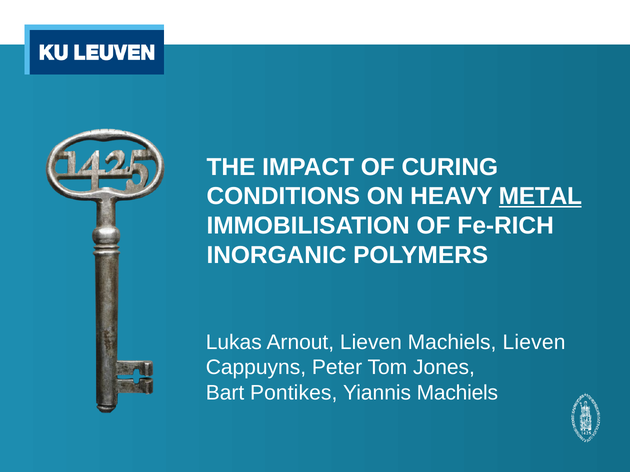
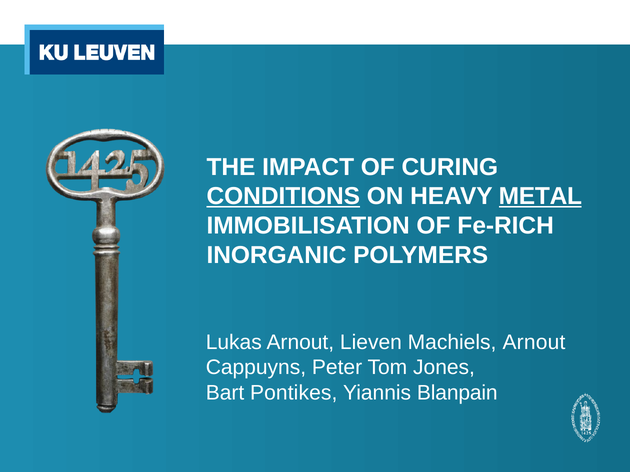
CONDITIONS underline: none -> present (283, 197)
Machiels Lieven: Lieven -> Arnout (534, 343)
Yiannis Machiels: Machiels -> Blanpain (457, 393)
